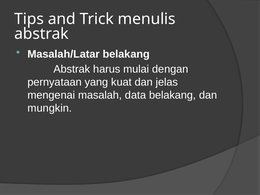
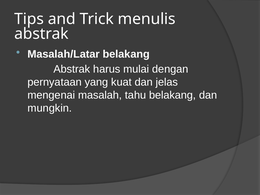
data: data -> tahu (136, 95)
